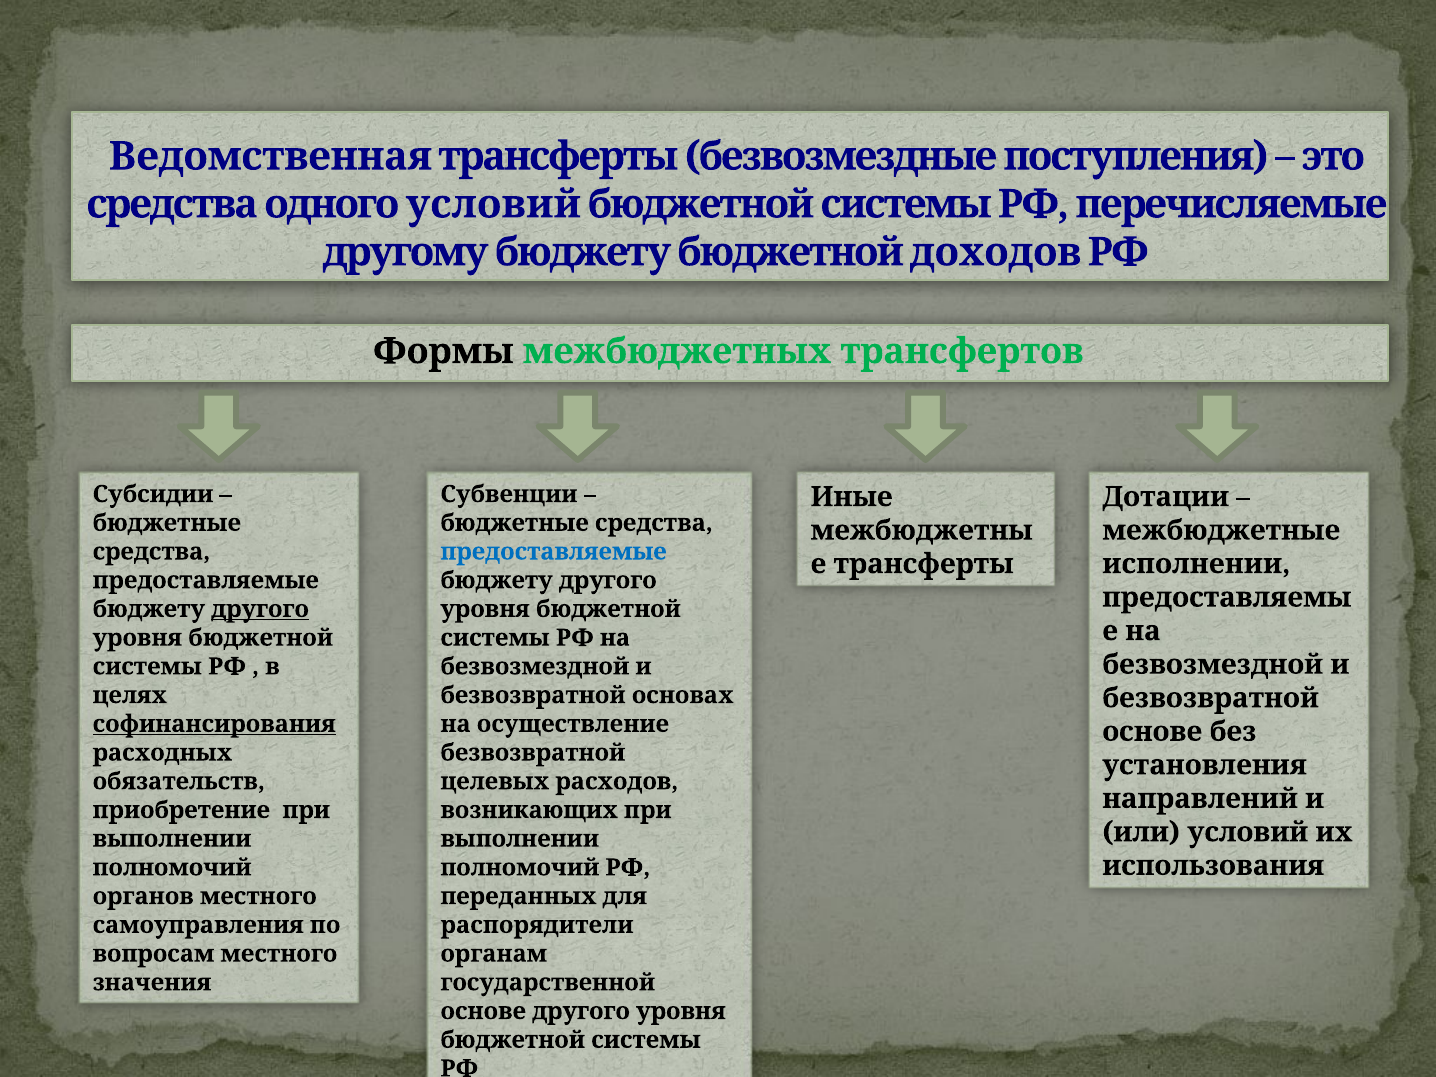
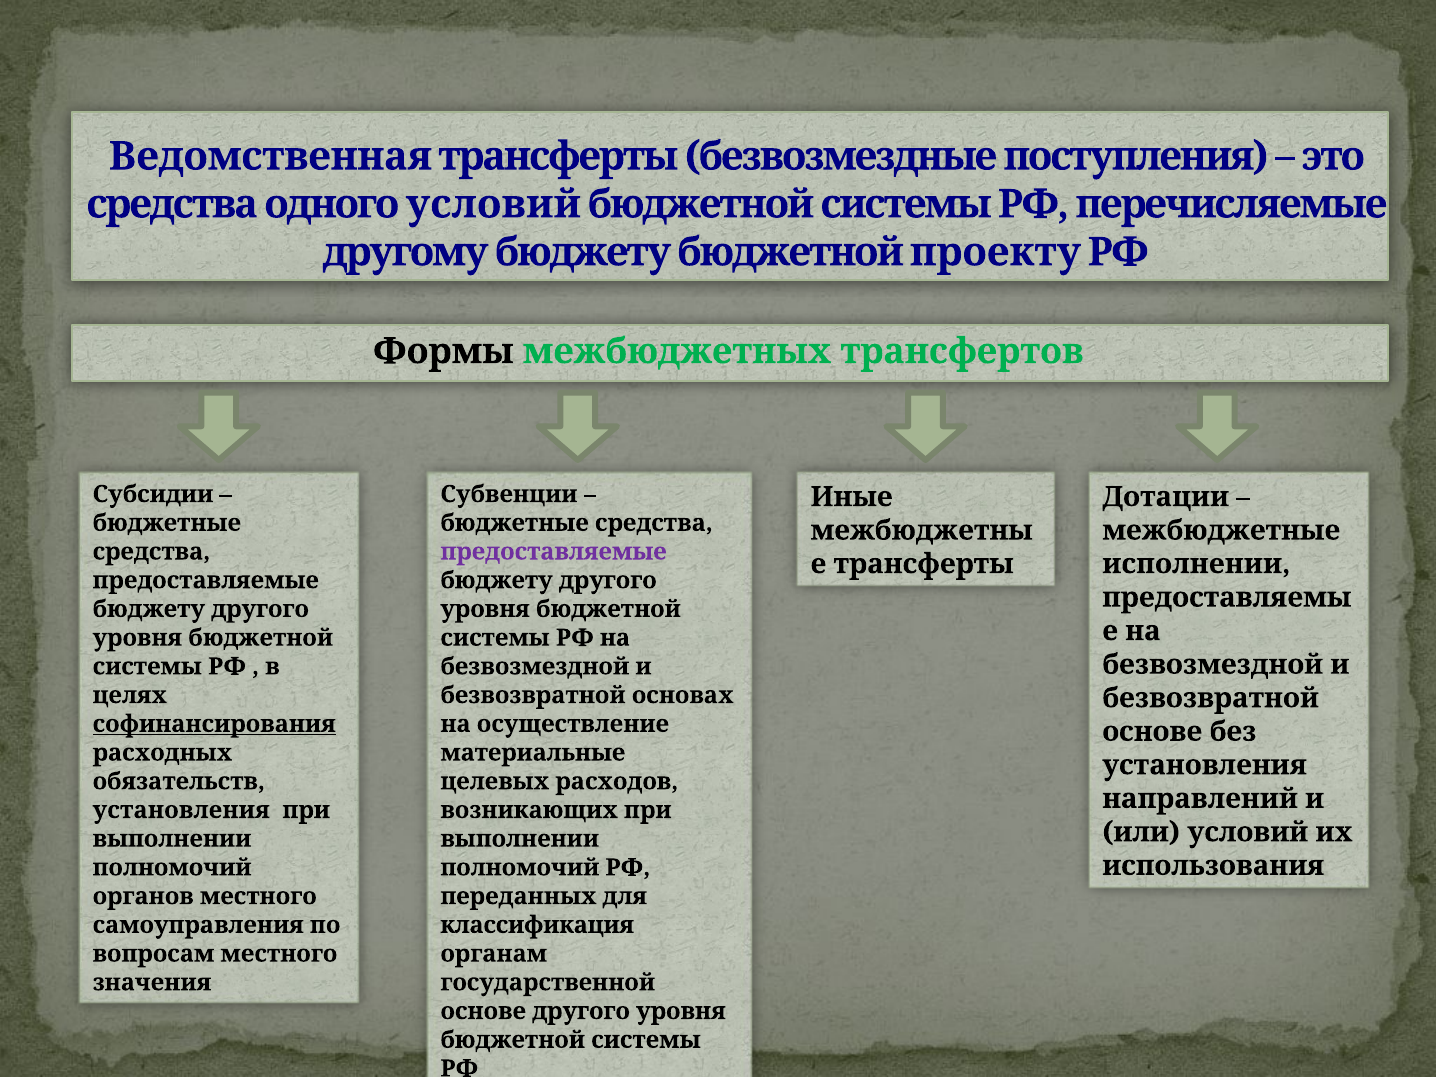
доходов: доходов -> проекту (995, 252)
предоставляемые colour: blue -> purple (554, 552)
другого underline: present -> none (260, 609)
безвозвратной: безвозвратной -> материальные (533, 753)
приобретение: приобретение -> установления (181, 810)
распорядители: распорядители -> классификация (537, 925)
